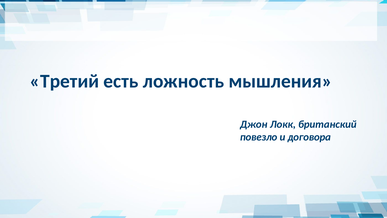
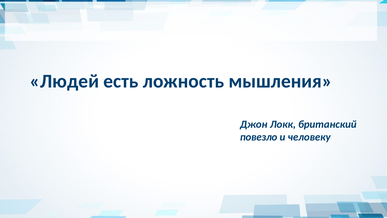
Третий: Третий -> Людей (64, 81)
договора: договора -> человеку (309, 137)
